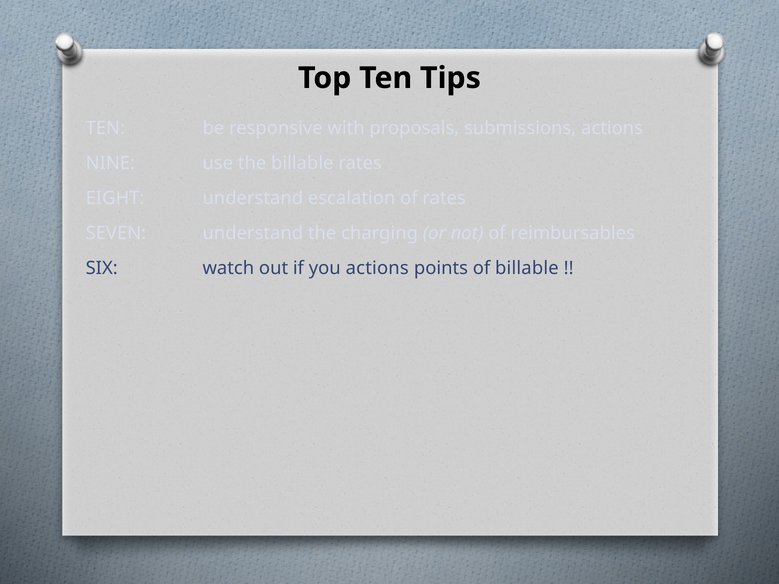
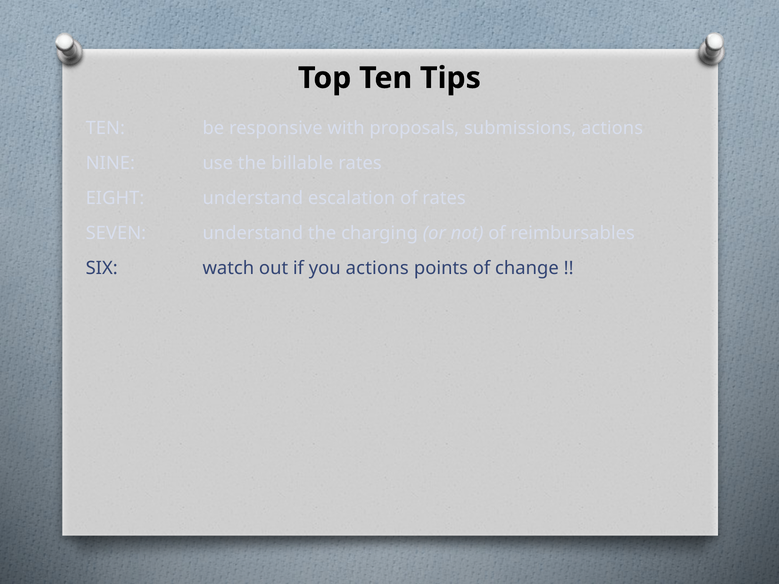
of billable: billable -> change (527, 268)
